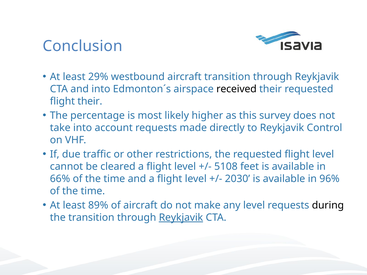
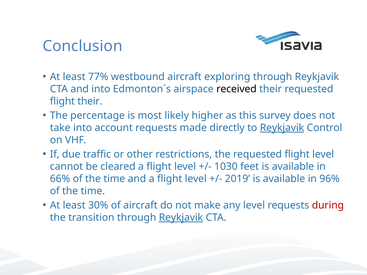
29%: 29% -> 77% (98, 77)
aircraft transition: transition -> exploring (227, 77)
Reykjavik underline: none -> present (282, 128)
5108: 5108 -> 1030 (226, 167)
2030: 2030 -> 2019 (237, 179)
89%: 89% -> 30% (98, 205)
during colour: black -> red (328, 205)
